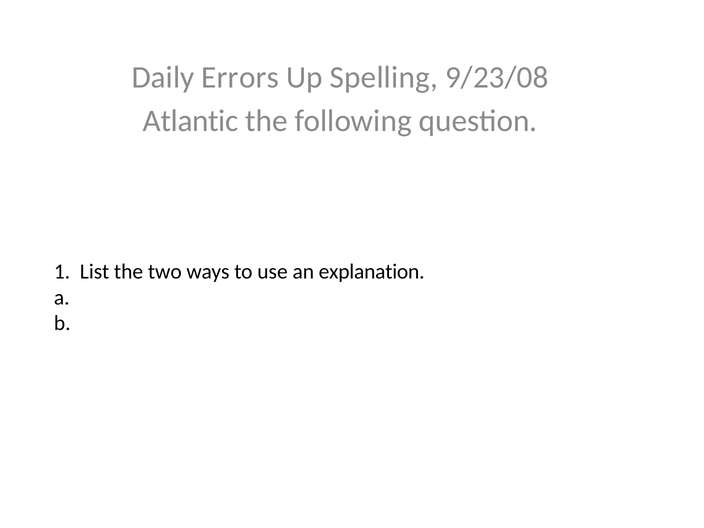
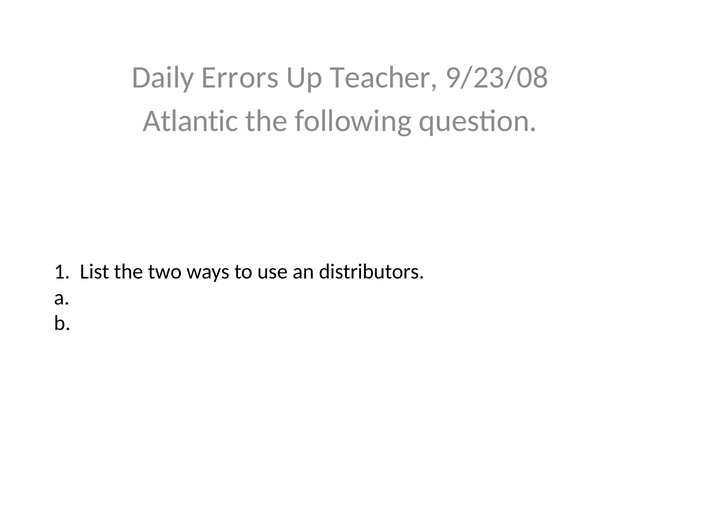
Spelling: Spelling -> Teacher (384, 77)
explanation: explanation -> distributors (372, 272)
